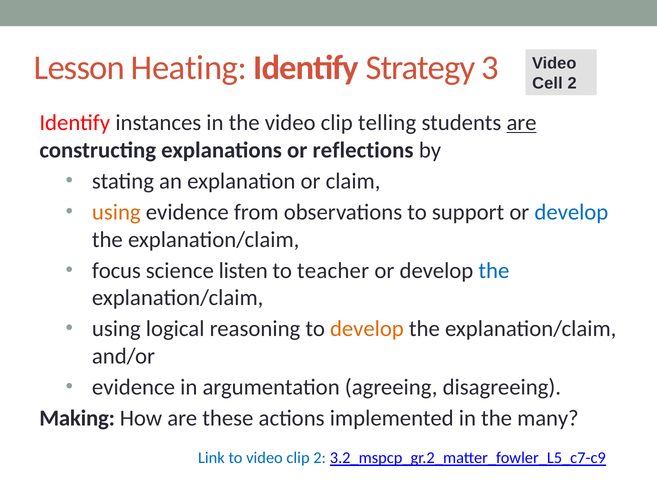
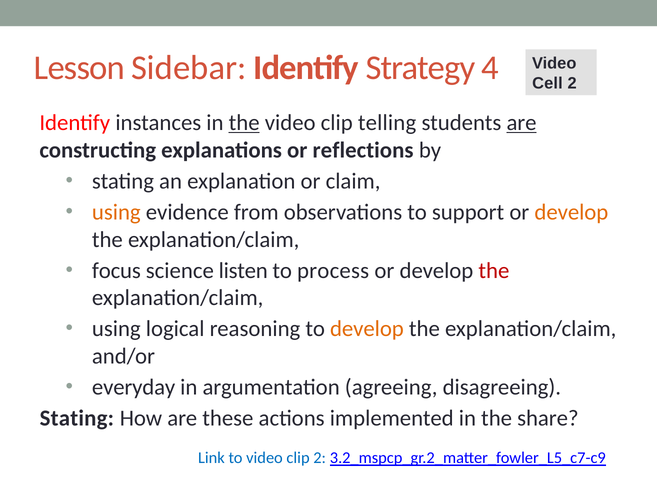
Heating: Heating -> Sidebar (189, 68)
3: 3 -> 4 (490, 68)
the underline: none -> present (244, 123)
develop colour: blue -> orange (571, 212)
teacher: teacher -> process (333, 270)
the colour: blue -> red (494, 270)
evidence: evidence -> everyday (134, 387)
Making: Making -> Stating (77, 418)
many: many -> share (548, 418)
